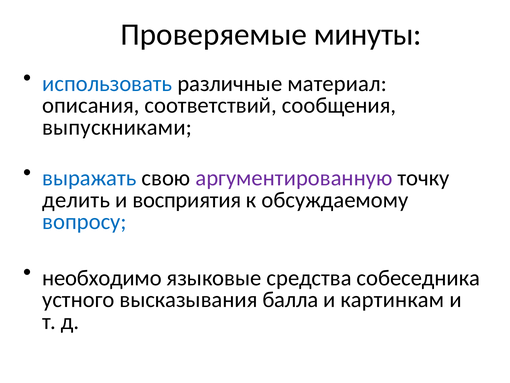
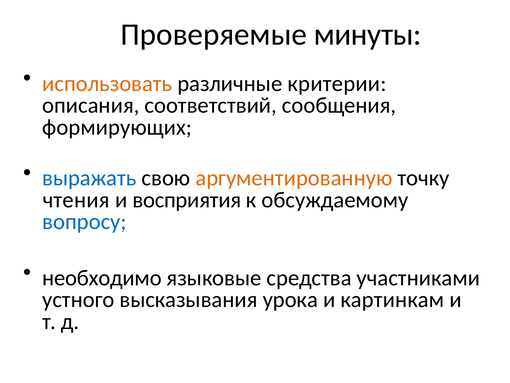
использовать colour: blue -> orange (107, 84)
материал: материал -> критерии (337, 84)
выпускниками: выпускниками -> формирующих (117, 127)
аргументированную colour: purple -> orange (294, 178)
делить: делить -> чтения (76, 200)
собеседника: собеседника -> участниками (418, 278)
балла: балла -> урока (290, 299)
